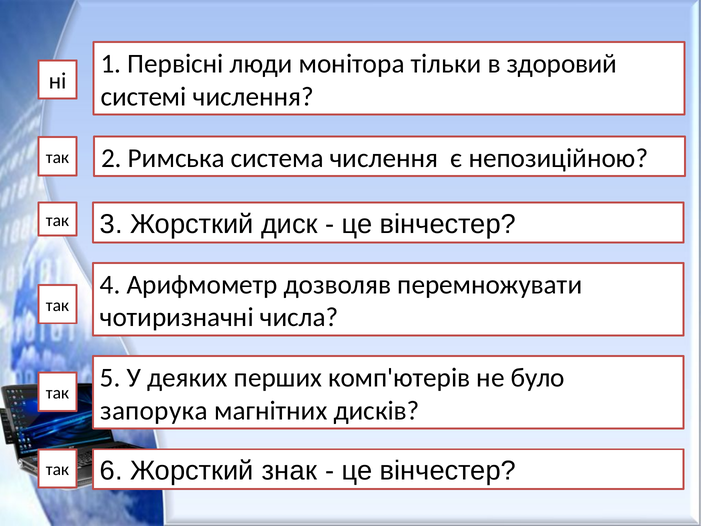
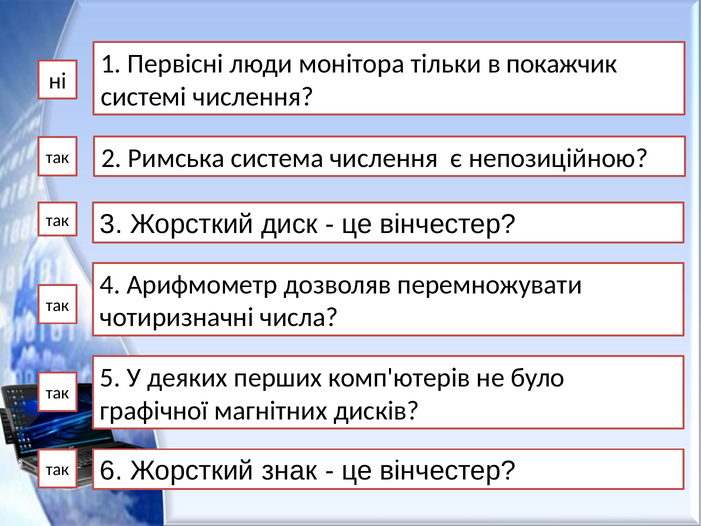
здоровий: здоровий -> покажчик (562, 64)
запорука: запорука -> графічної (154, 410)
